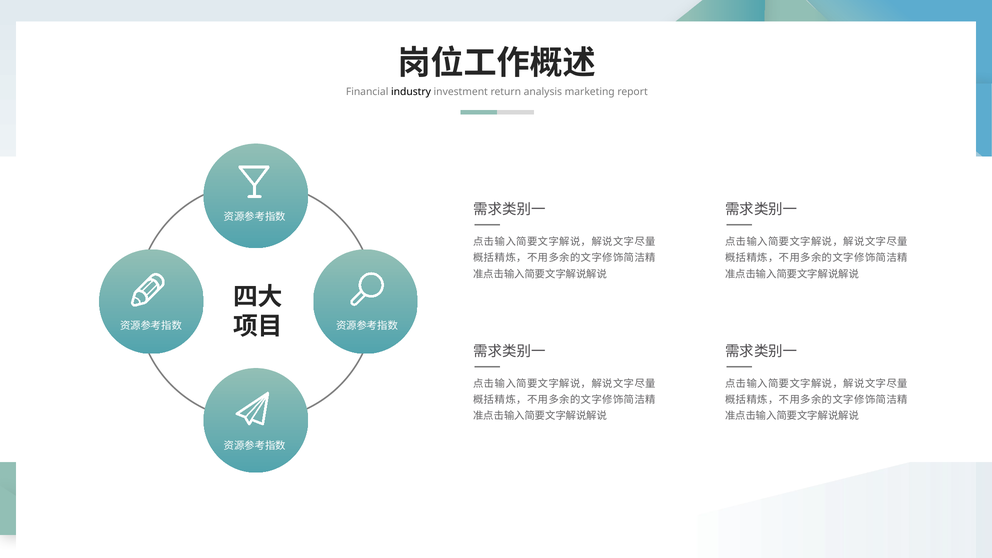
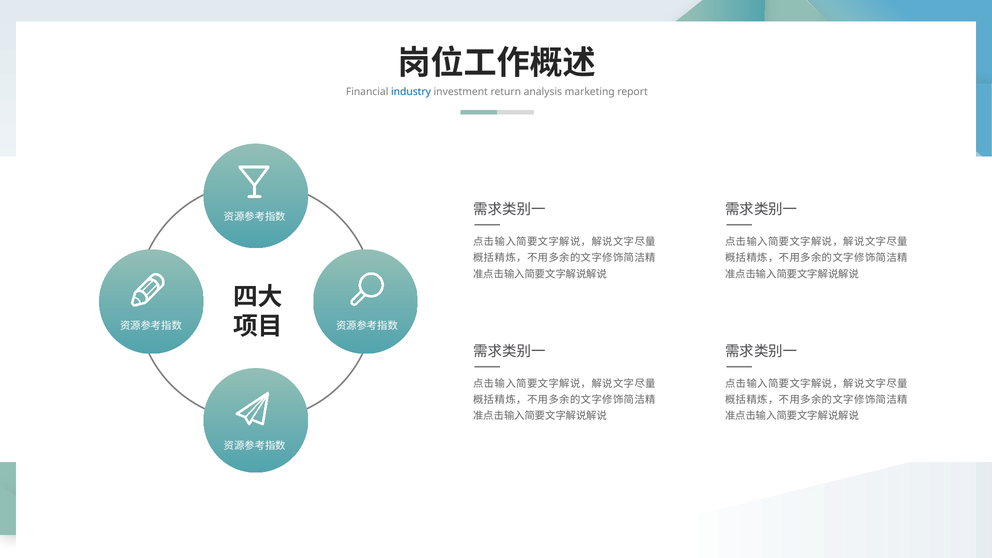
industry colour: black -> blue (411, 92)
